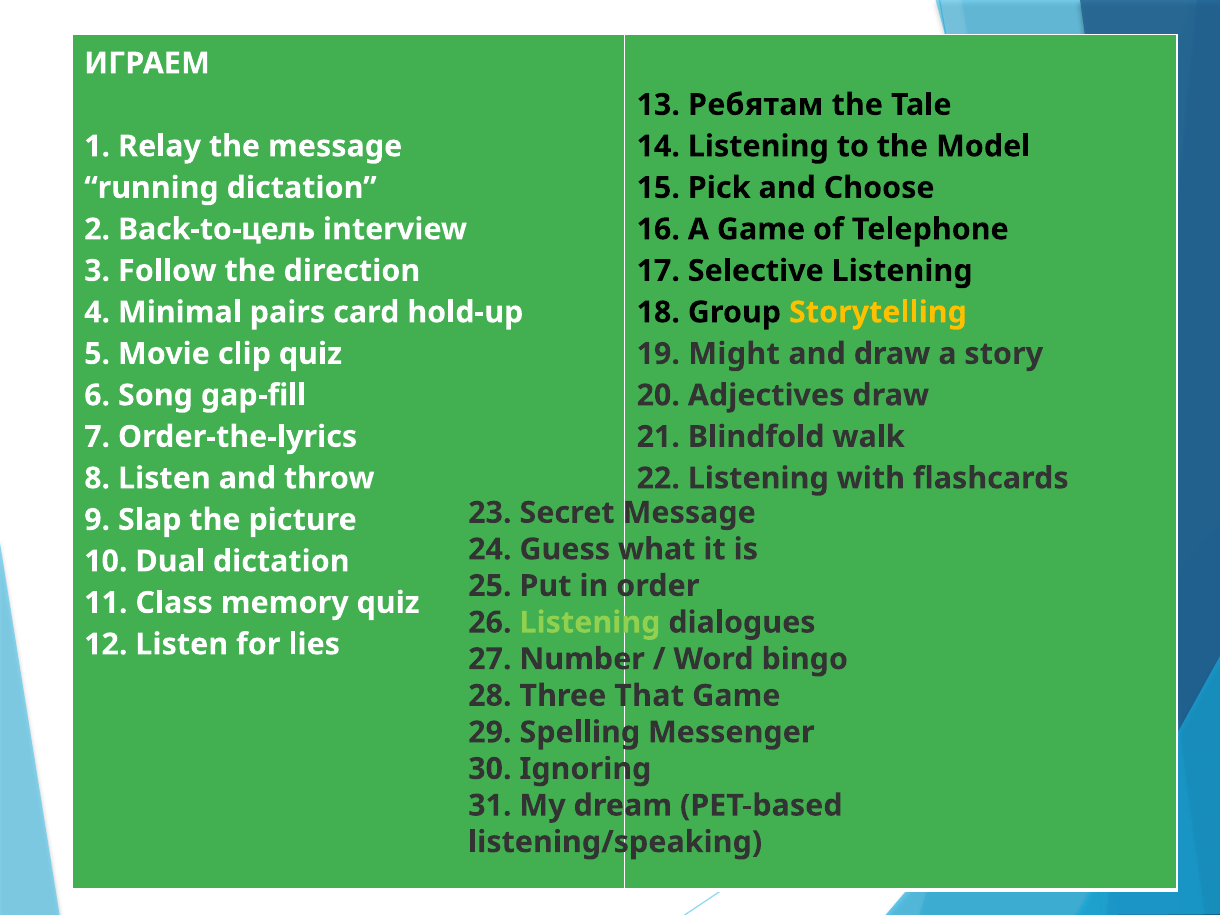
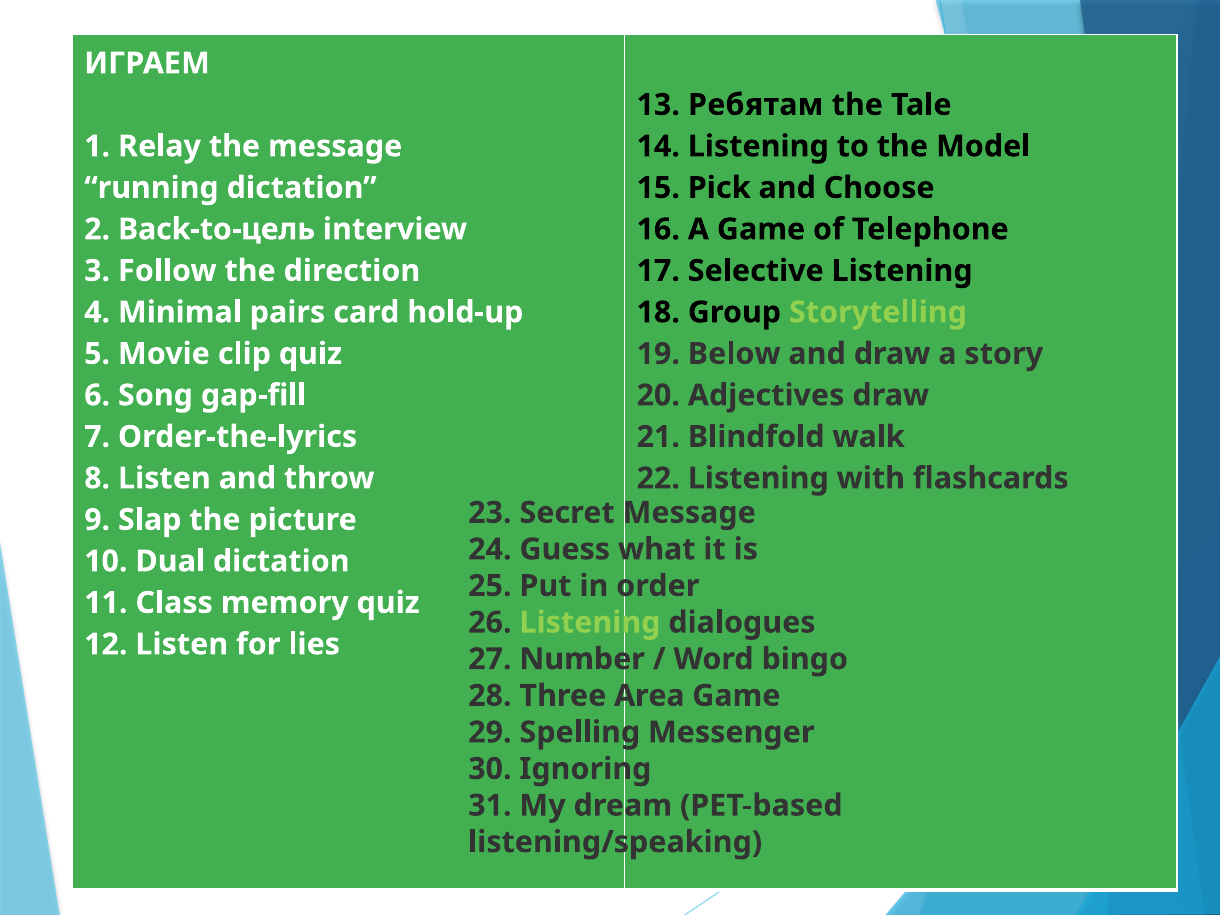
Storytelling colour: yellow -> light green (878, 312)
Might: Might -> Below (734, 354)
That: That -> Area (649, 696)
